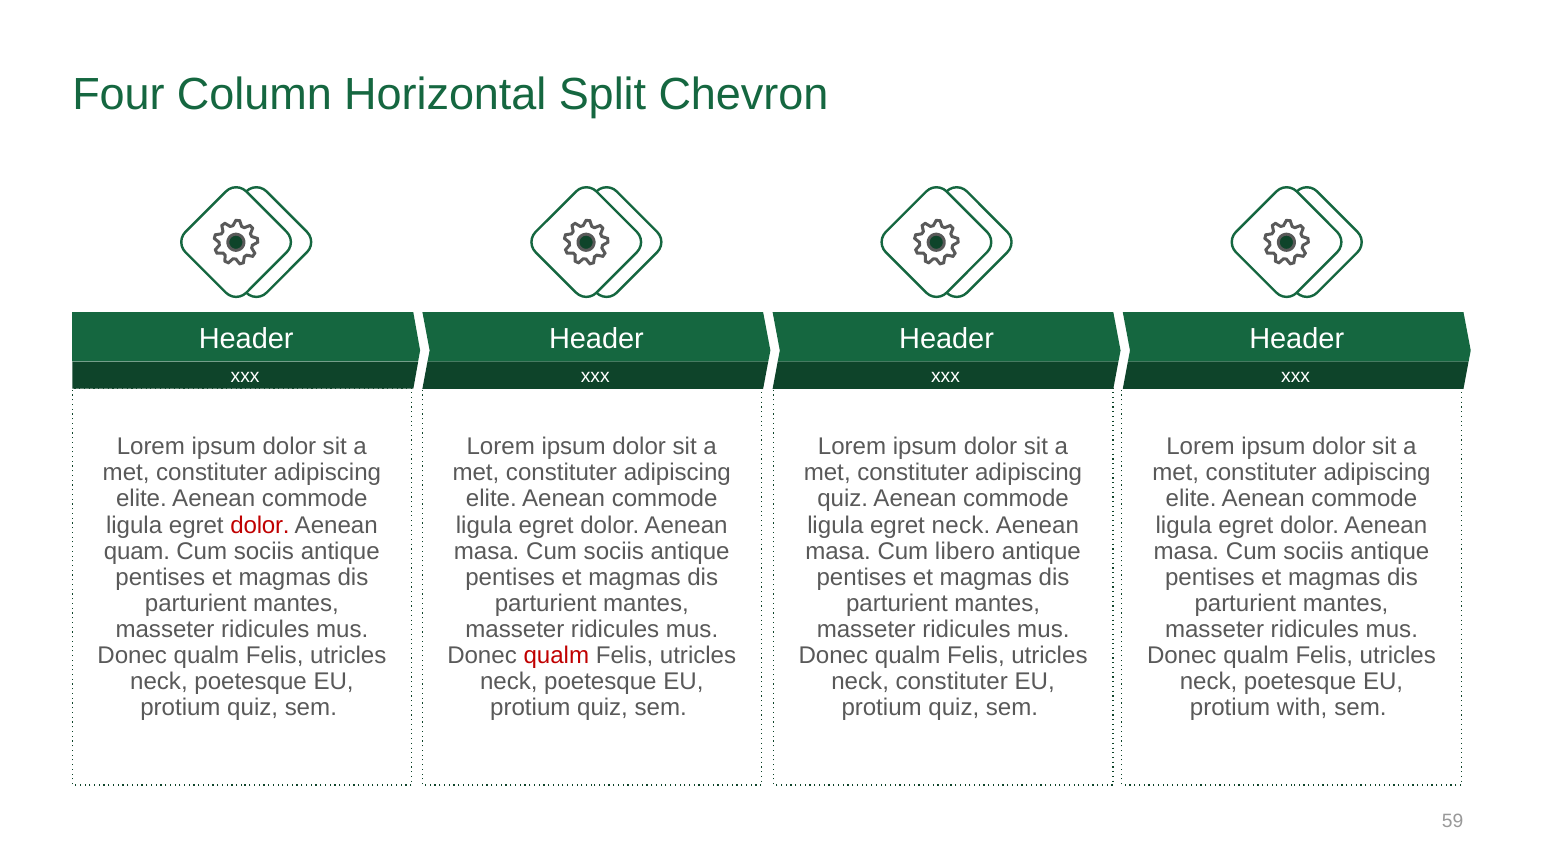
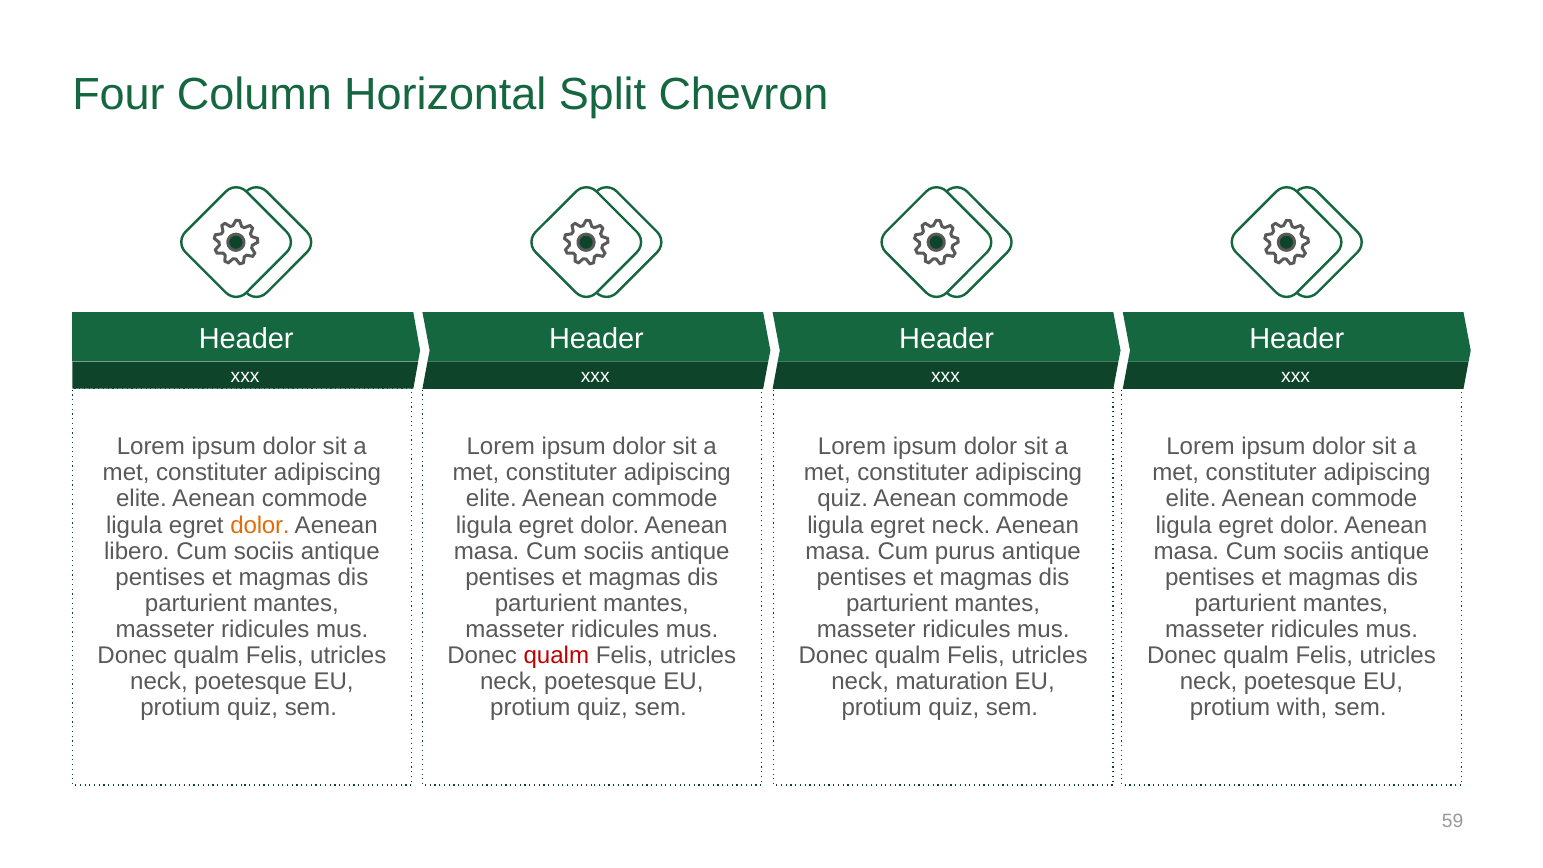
dolor colour: red -> orange (260, 525)
quam: quam -> libero (137, 551)
libero: libero -> purus (965, 551)
neck constituter: constituter -> maturation (952, 681)
